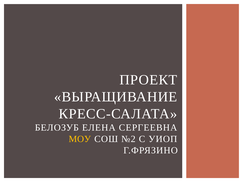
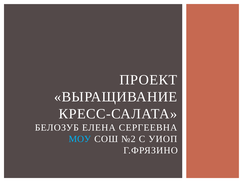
МОУ colour: yellow -> light blue (80, 139)
